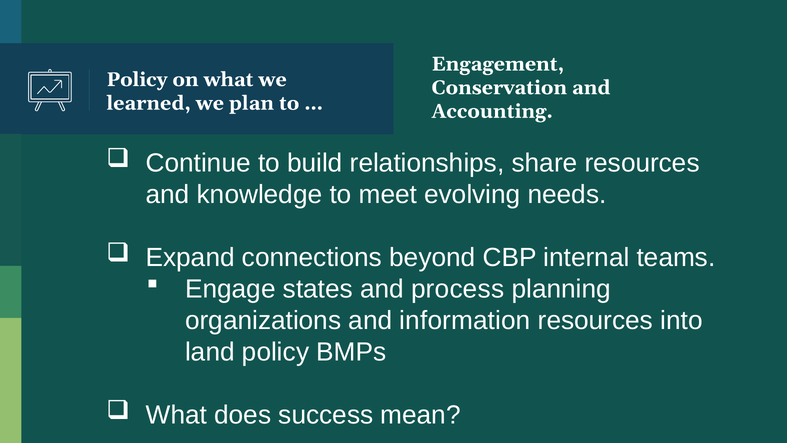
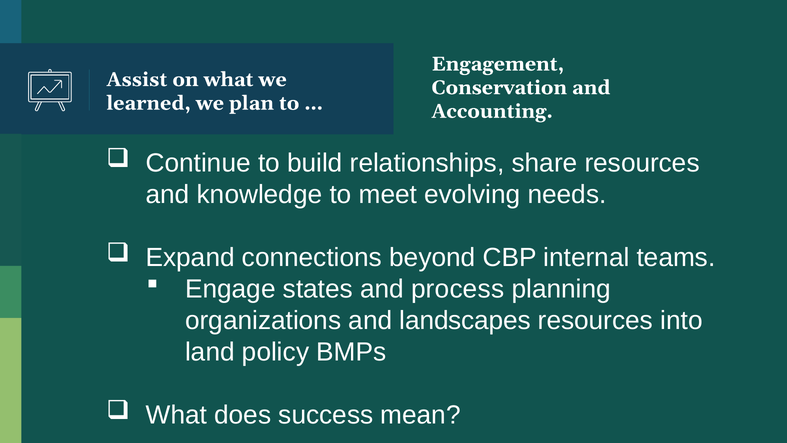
Policy: Policy -> Assist (137, 79)
information: information -> landscapes (465, 320)
